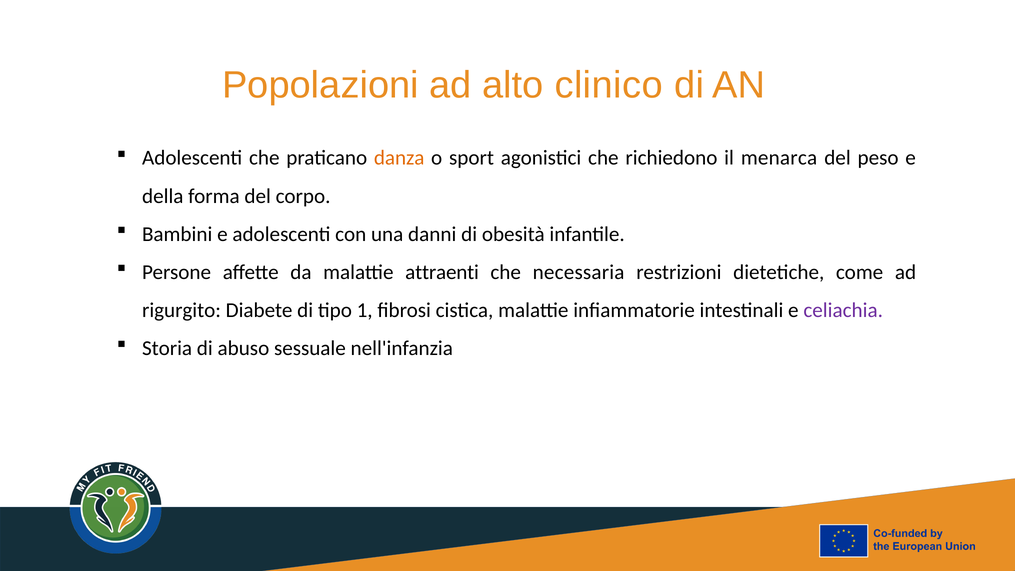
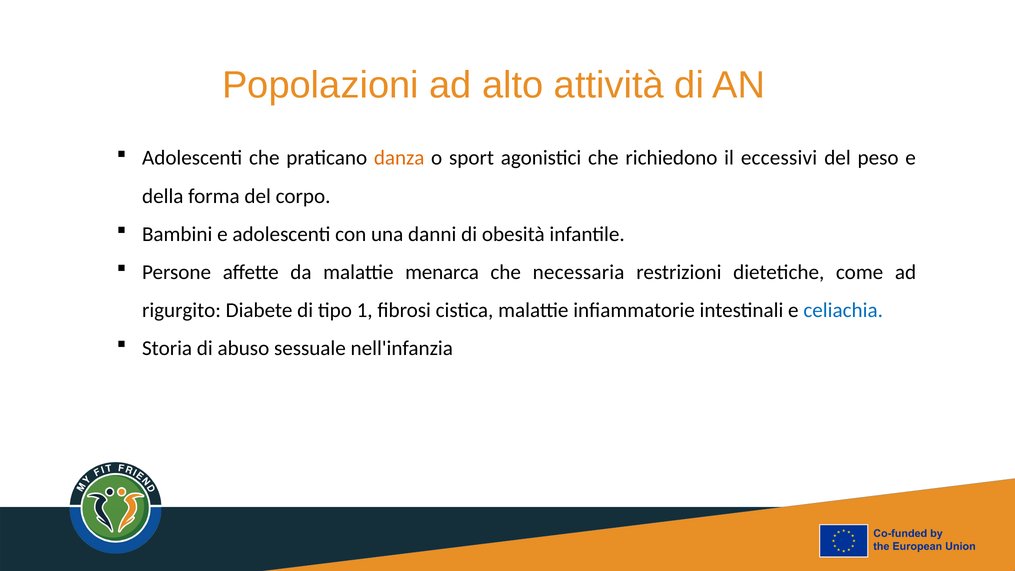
clinico: clinico -> attività (609, 85)
menarca: menarca -> eccessivi (779, 158)
attraenti: attraenti -> menarca (442, 272)
celiachia colour: purple -> blue (843, 310)
